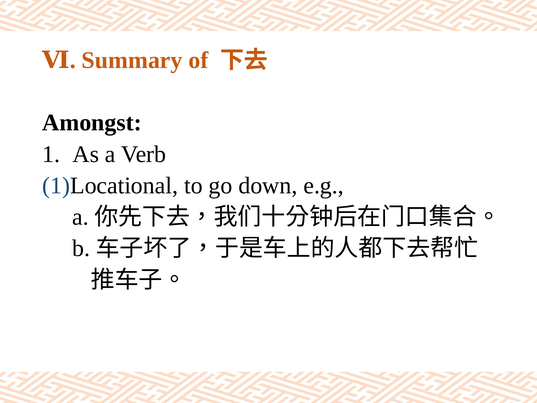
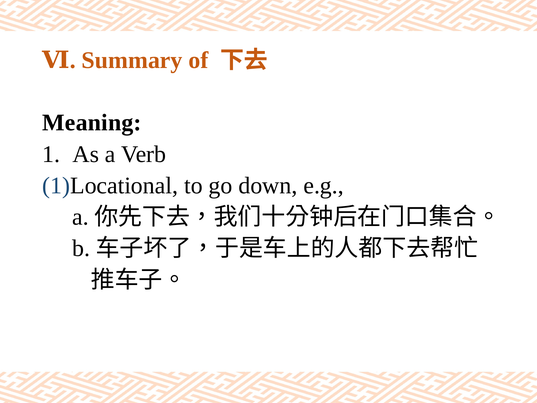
Amongst: Amongst -> Meaning (92, 123)
